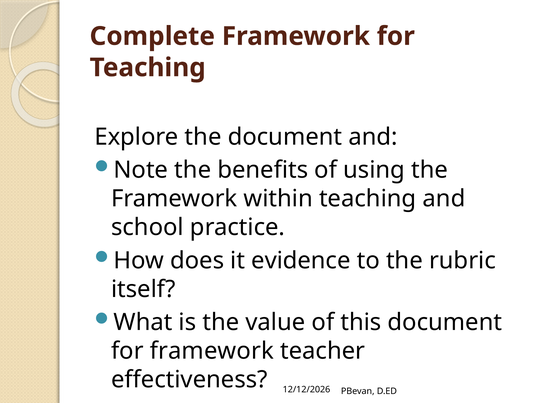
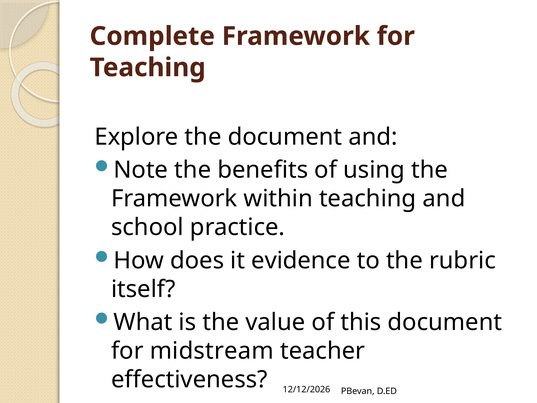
for framework: framework -> midstream (212, 351)
